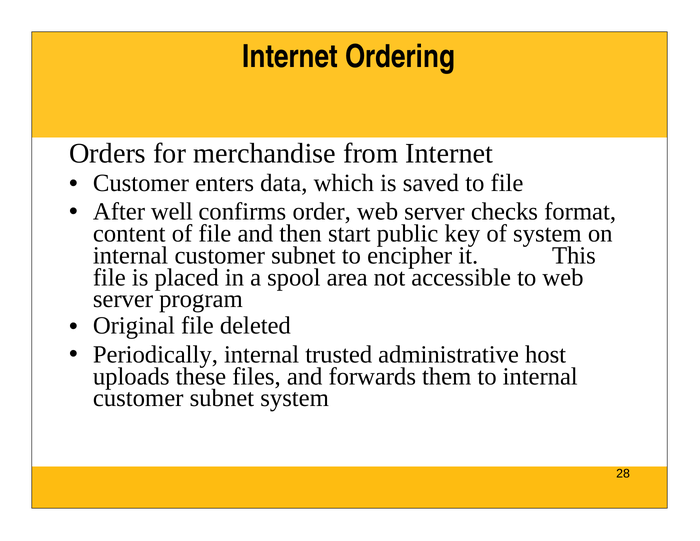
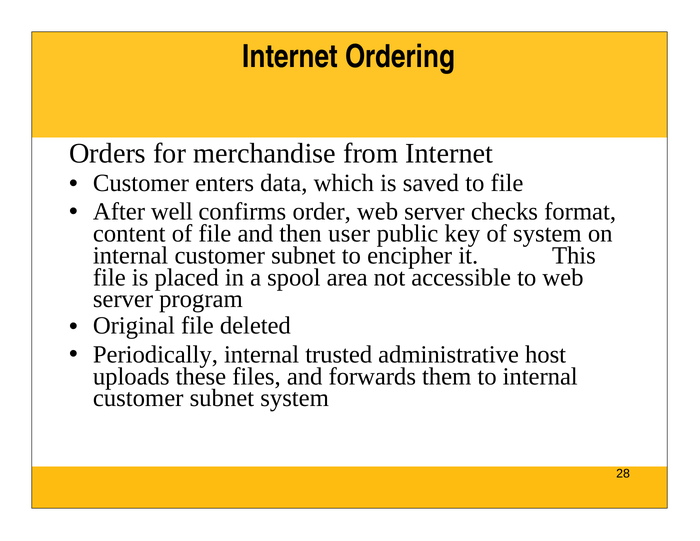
start: start -> user (349, 234)
